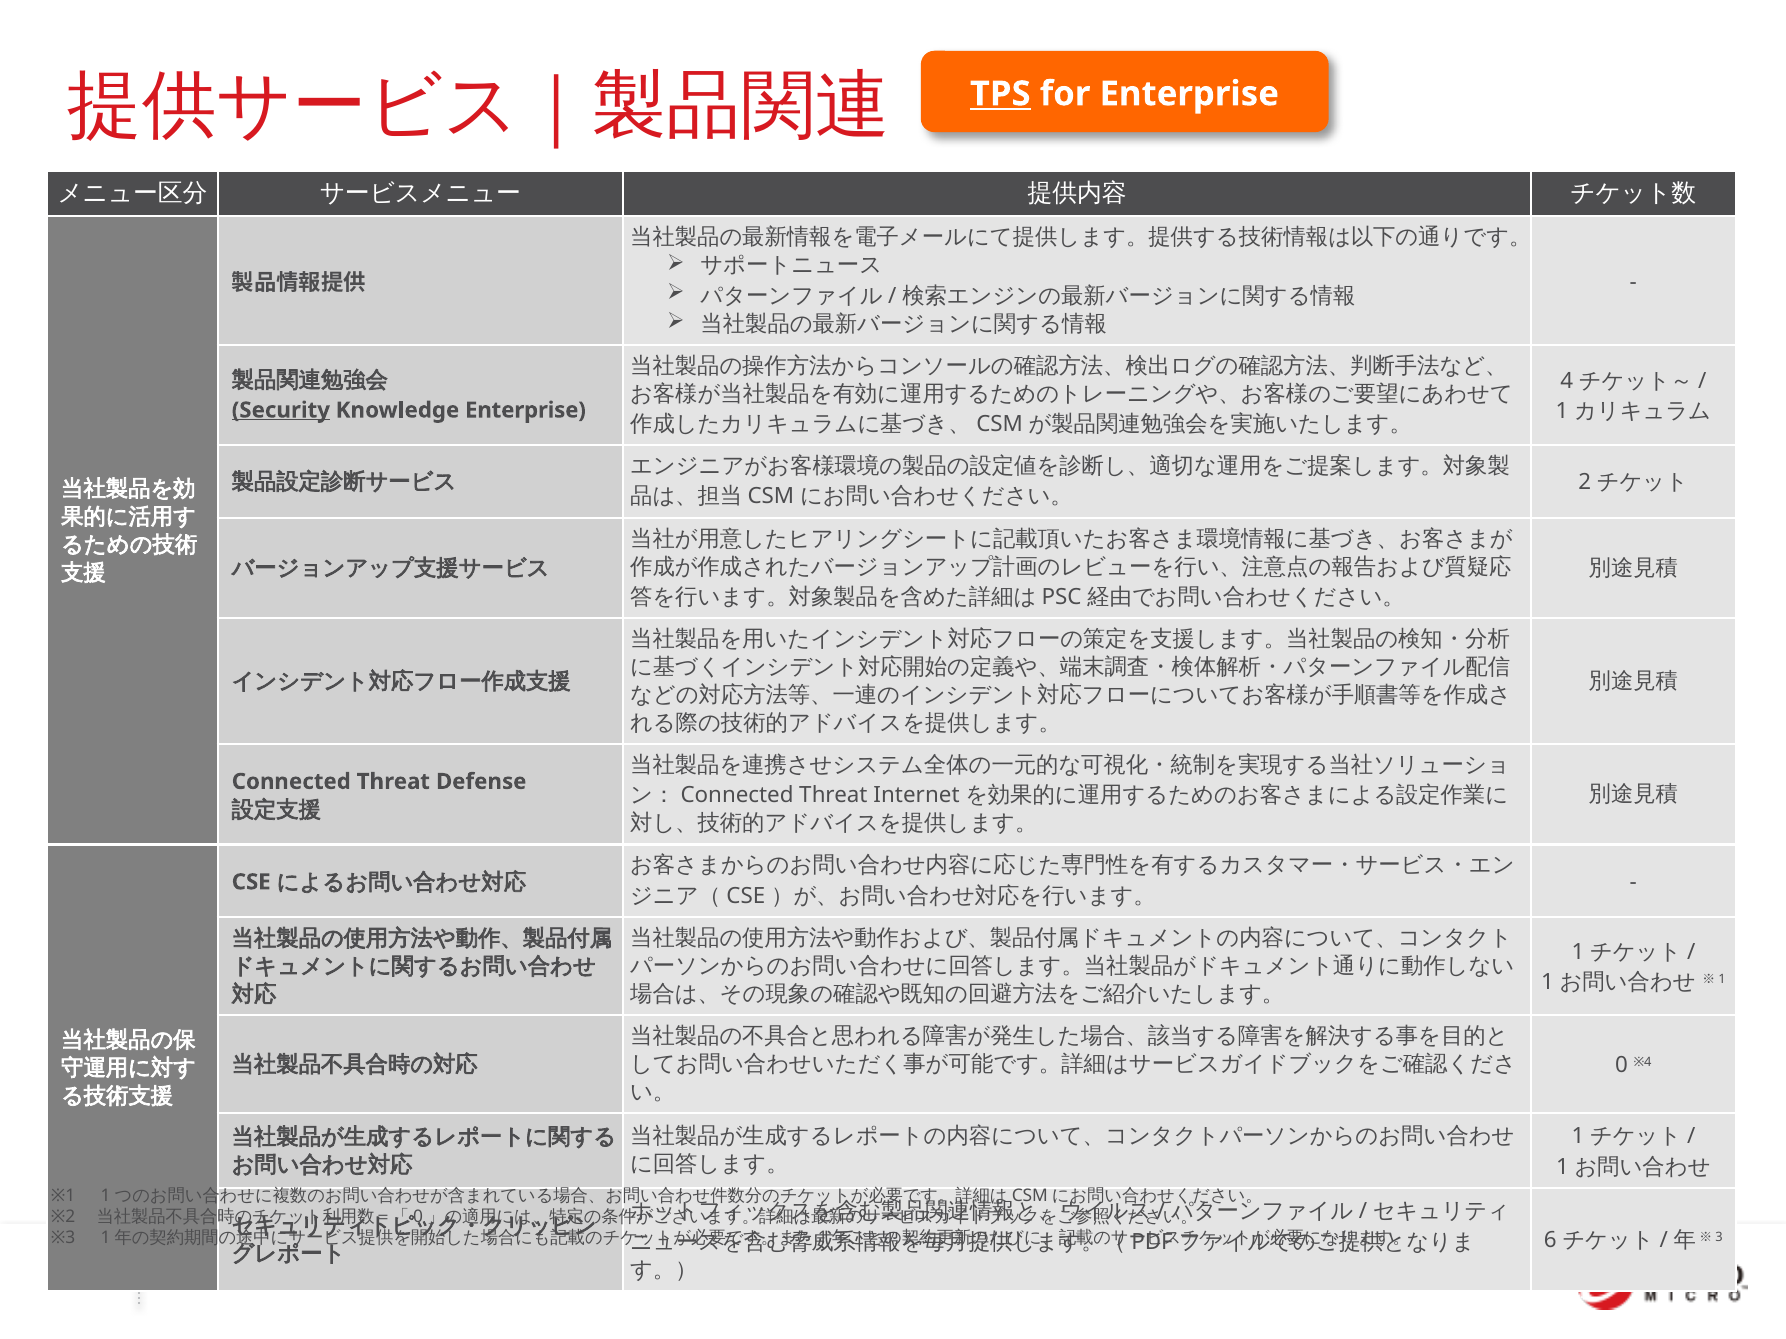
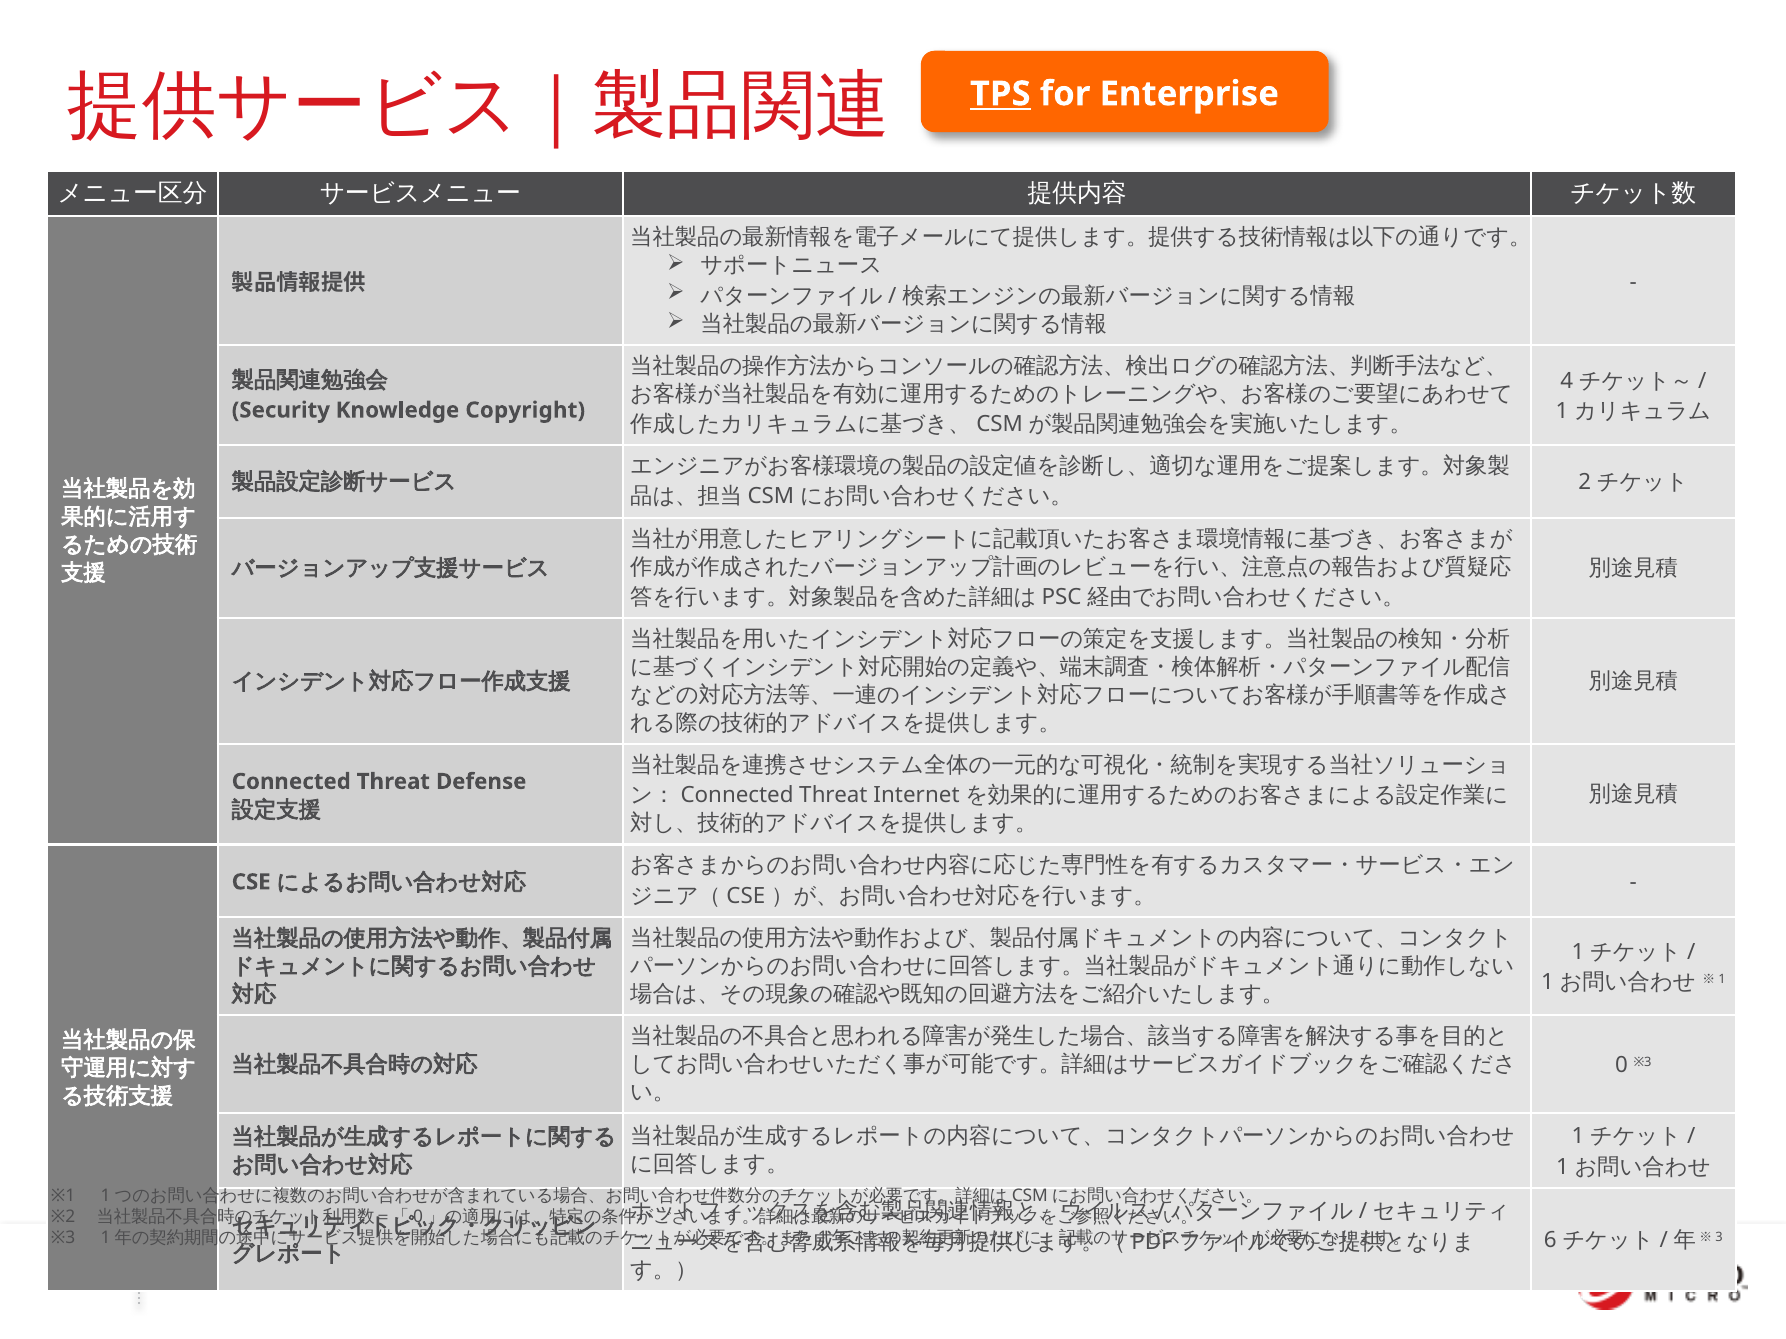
Security underline: present -> none (281, 410)
Knowledge Enterprise: Enterprise -> Copyright (525, 410)
0 ※4: ※4 -> ※3 (1643, 1062)
